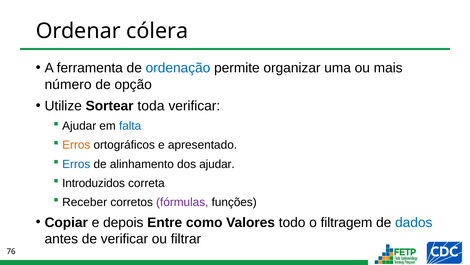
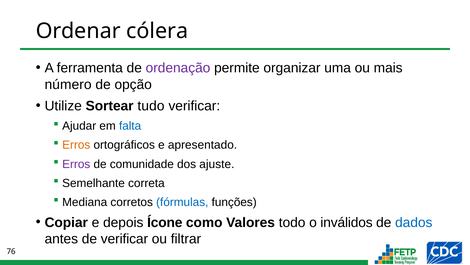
ordenação colour: blue -> purple (178, 68)
toda: toda -> tudo (151, 106)
Erros colour: blue -> purple (76, 164)
alinhamento: alinhamento -> comunidade (142, 164)
dos ajudar: ajudar -> ajuste (217, 164)
Introduzidos: Introduzidos -> Semelhante (94, 183)
Receber: Receber -> Mediana (85, 202)
fórmulas colour: purple -> blue (182, 202)
Entre: Entre -> Ícone (165, 222)
filtragem: filtragem -> inválidos (347, 222)
